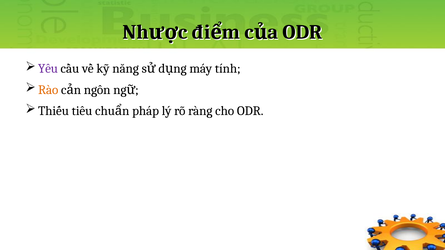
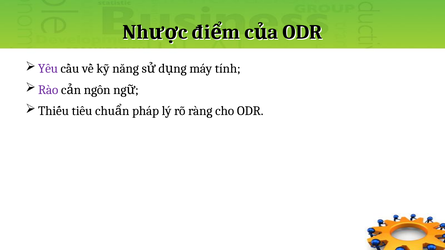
Rào colour: orange -> purple (48, 90)
